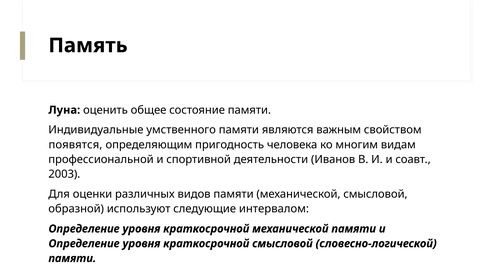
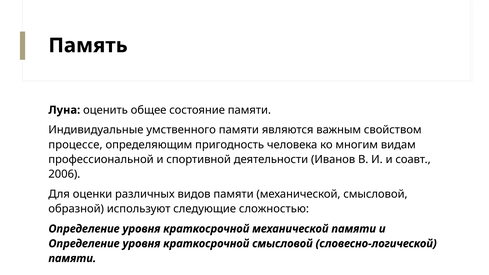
появятся: появятся -> процессе (75, 145)
2003: 2003 -> 2006 (64, 174)
интервалом: интервалом -> сложностью (274, 209)
